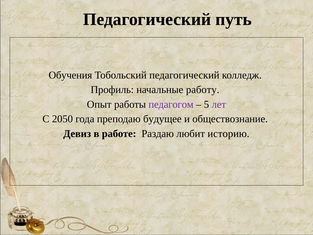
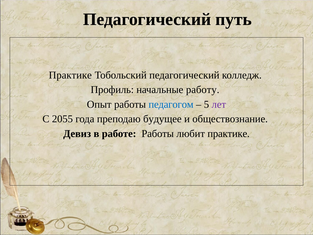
Обучения: Обучения -> Практике (70, 75)
педагогом colour: purple -> blue (171, 104)
2050: 2050 -> 2055 (62, 119)
работе Раздаю: Раздаю -> Работы (158, 133)
любит историю: историю -> практике (229, 133)
